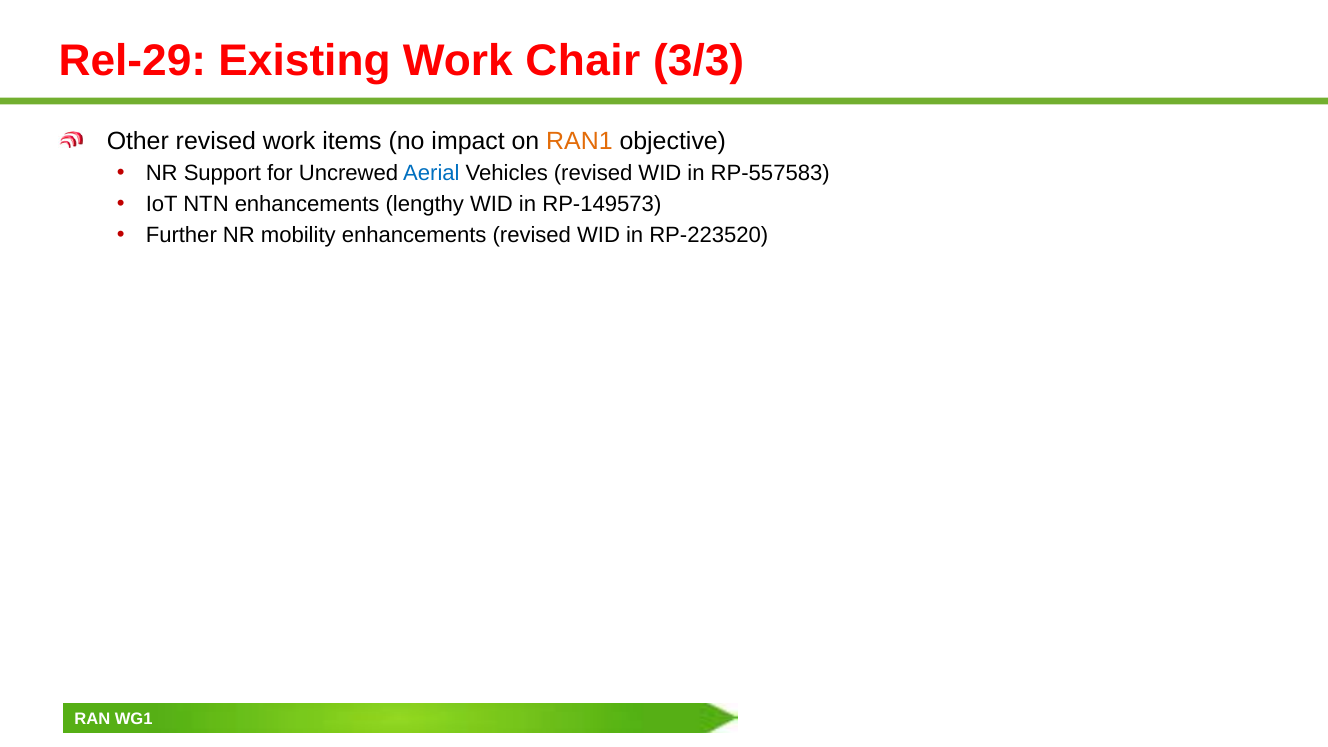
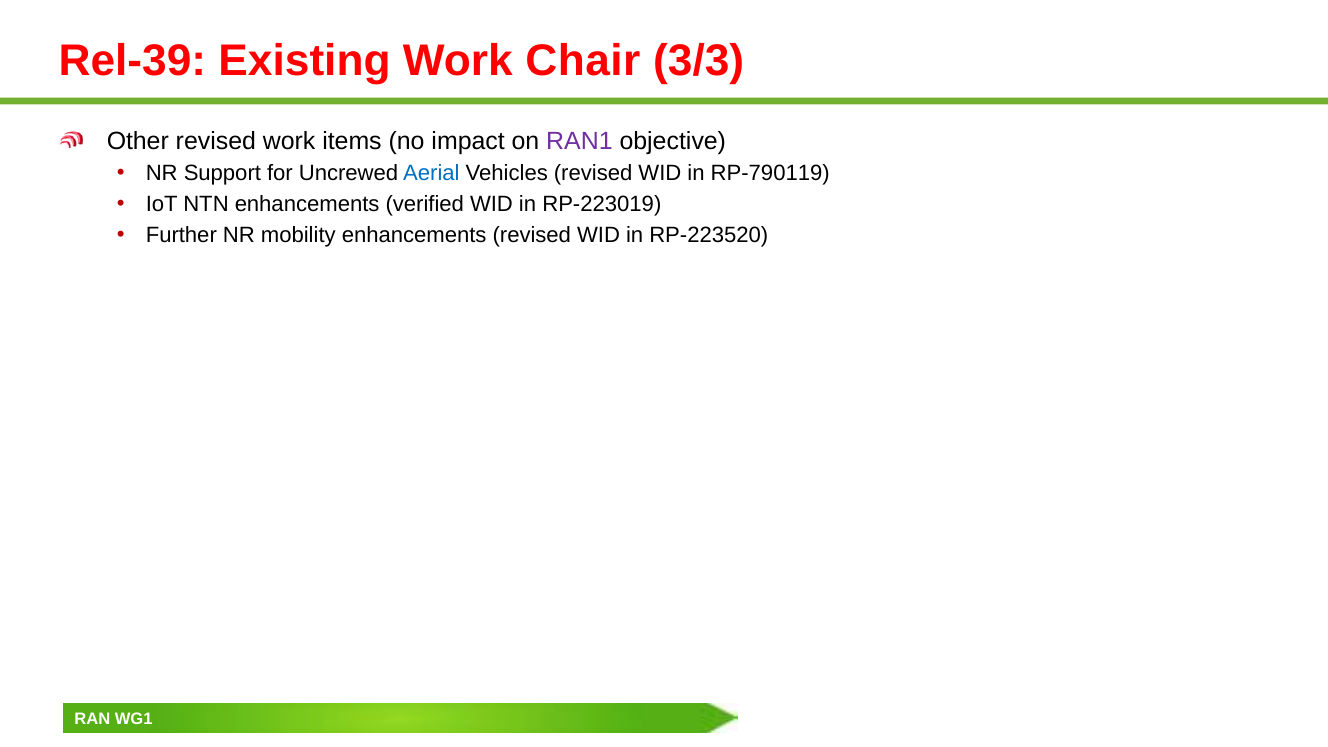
Rel-29: Rel-29 -> Rel-39 (132, 61)
RAN1 colour: orange -> purple (579, 141)
RP-557583: RP-557583 -> RP-790119 (770, 173)
lengthy: lengthy -> verified (425, 204)
RP-149573: RP-149573 -> RP-223019 (602, 204)
